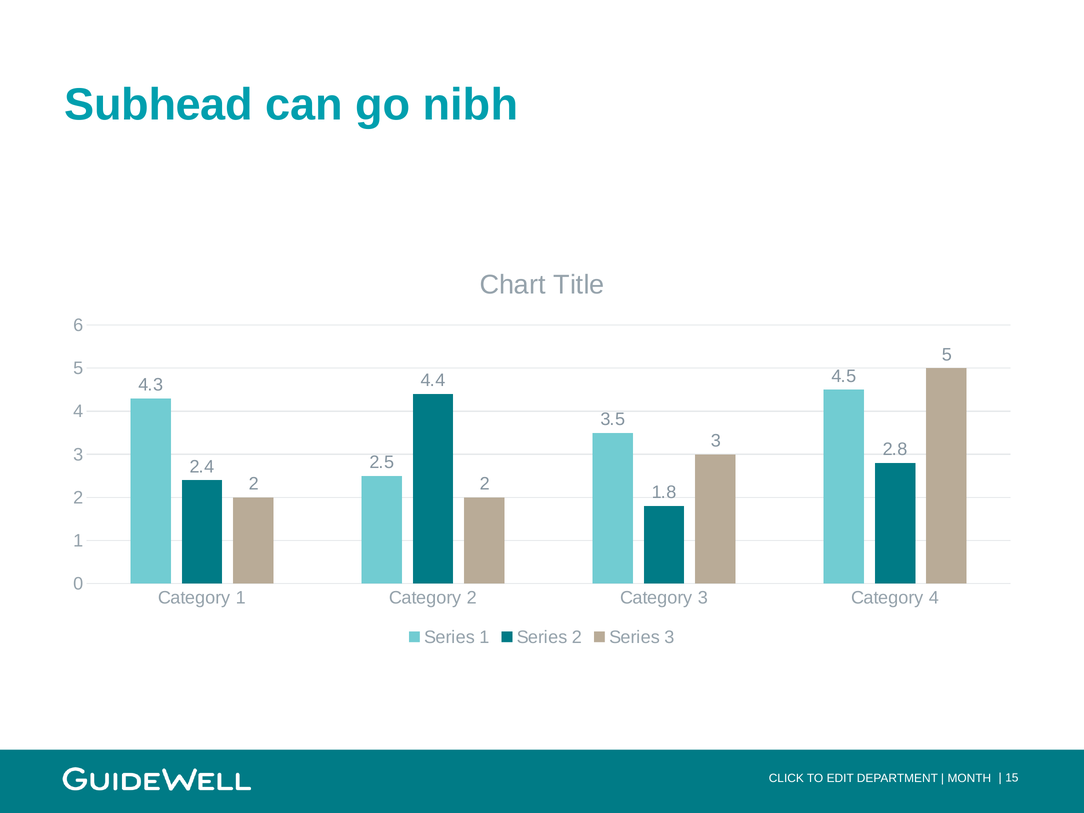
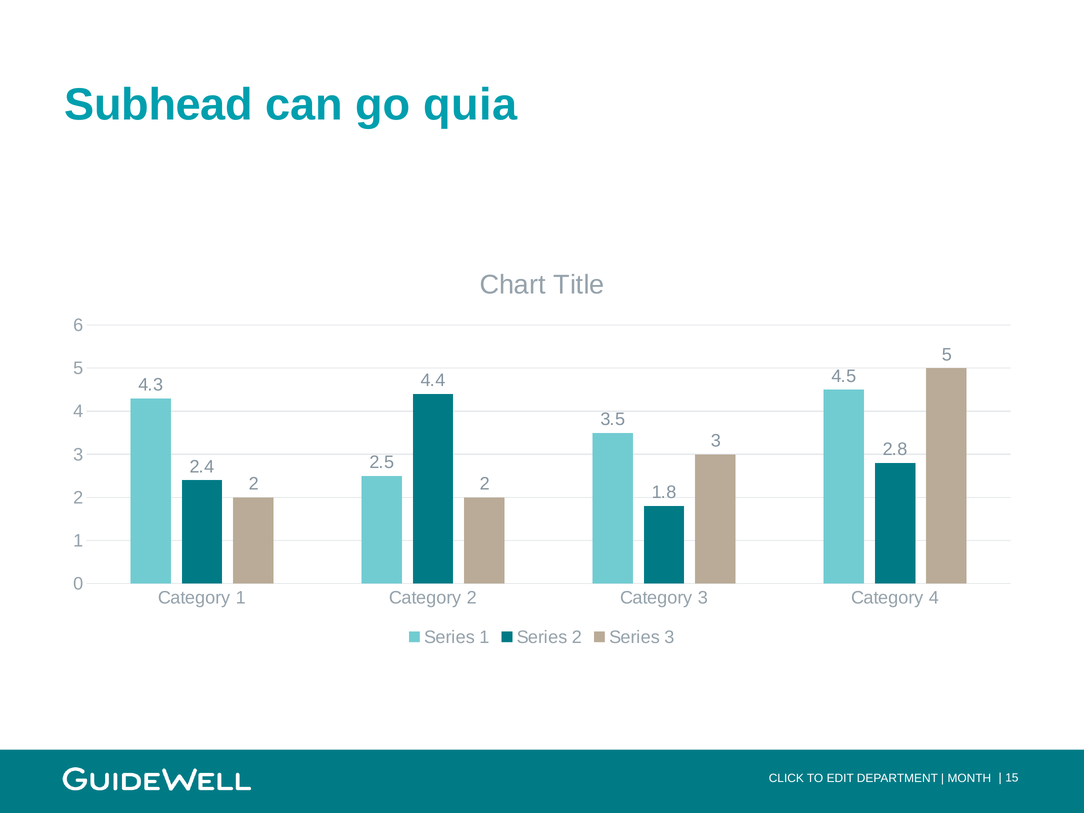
nibh: nibh -> quia (470, 105)
